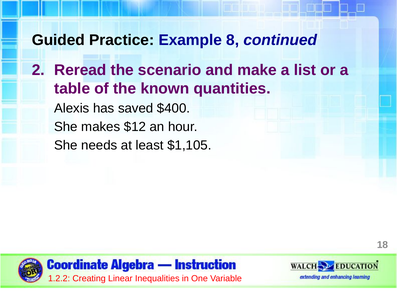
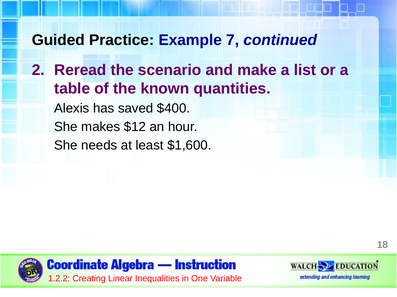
8: 8 -> 7 (233, 40)
$1,105: $1,105 -> $1,600 (189, 146)
